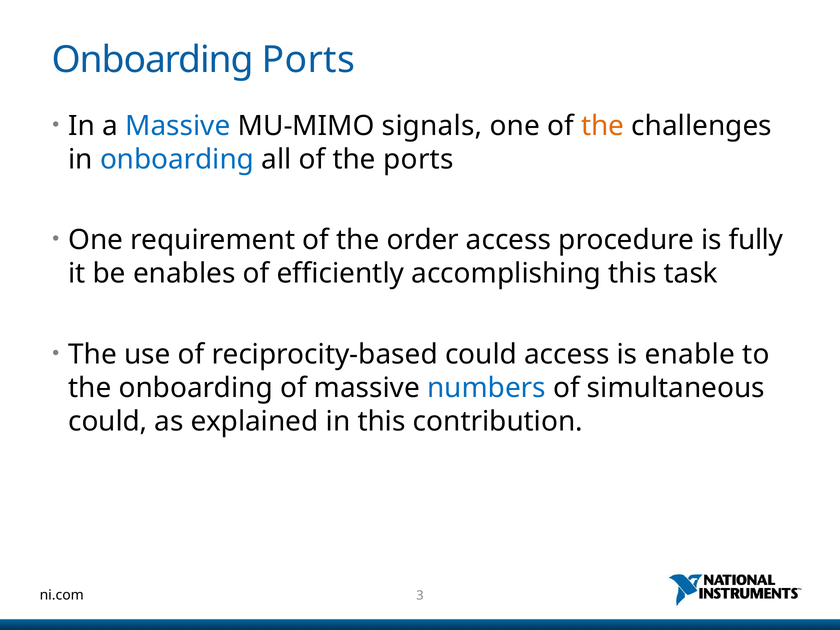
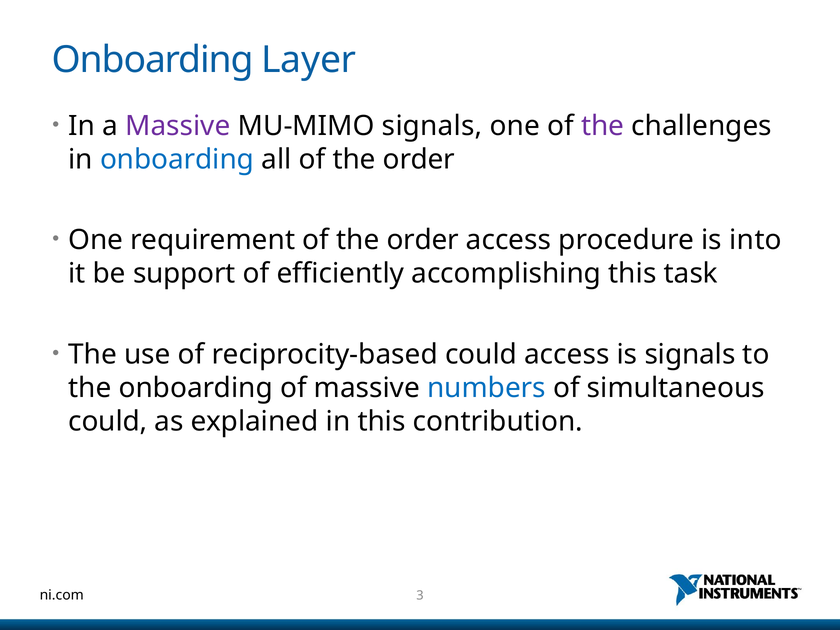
Onboarding Ports: Ports -> Layer (309, 60)
Massive colour: blue -> purple (178, 126)
the colour: orange -> purple (603, 126)
all of the ports: ports -> order (419, 160)
fully: fully -> into (756, 240)
enables: enables -> support (184, 274)
is enable: enable -> signals (690, 354)
